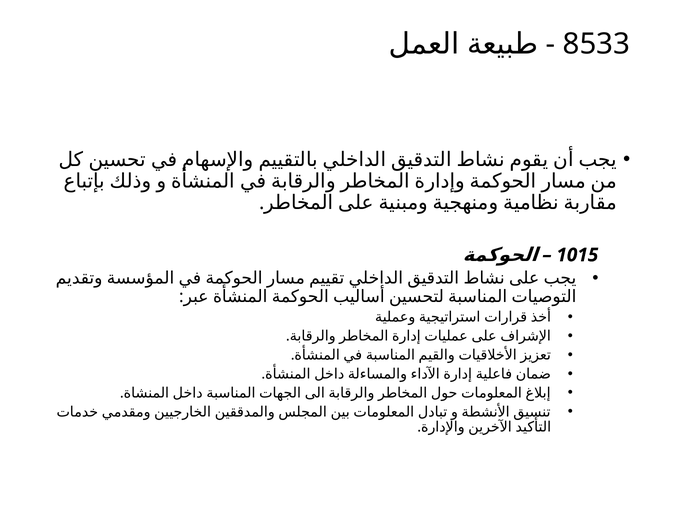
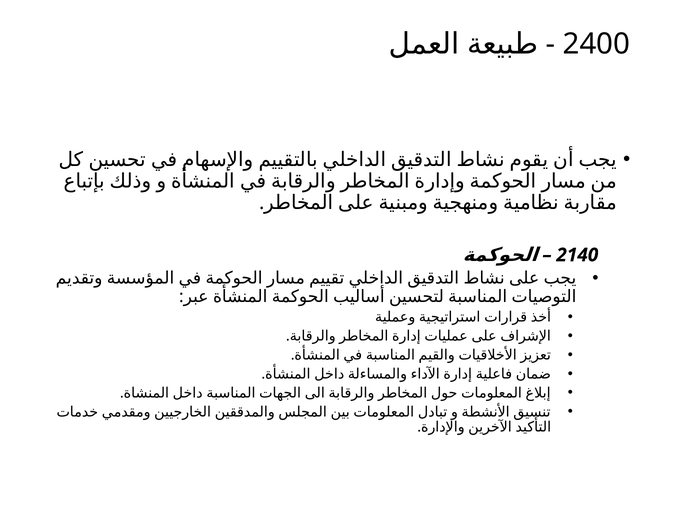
8533: 8533 -> 2400 (597, 44)
1015: 1015 -> 2140 (577, 255)
